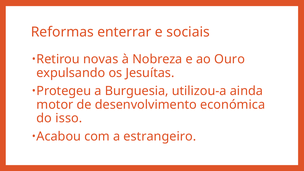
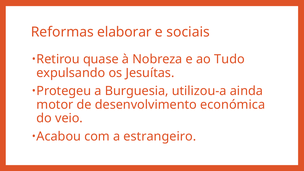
enterrar: enterrar -> elaborar (124, 32)
novas: novas -> quase (101, 59)
Ouro: Ouro -> Tudo (229, 59)
isso: isso -> veio (69, 118)
